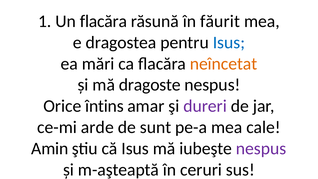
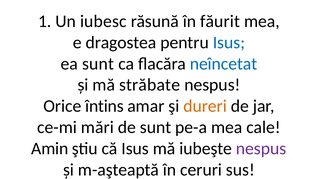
Un flacăra: flacăra -> iubesc (103, 21)
ea mări: mări -> sunt (98, 64)
neîncetat colour: orange -> blue (223, 64)
dragoste: dragoste -> străbate (150, 85)
dureri colour: purple -> orange (205, 106)
arde: arde -> mări (97, 127)
